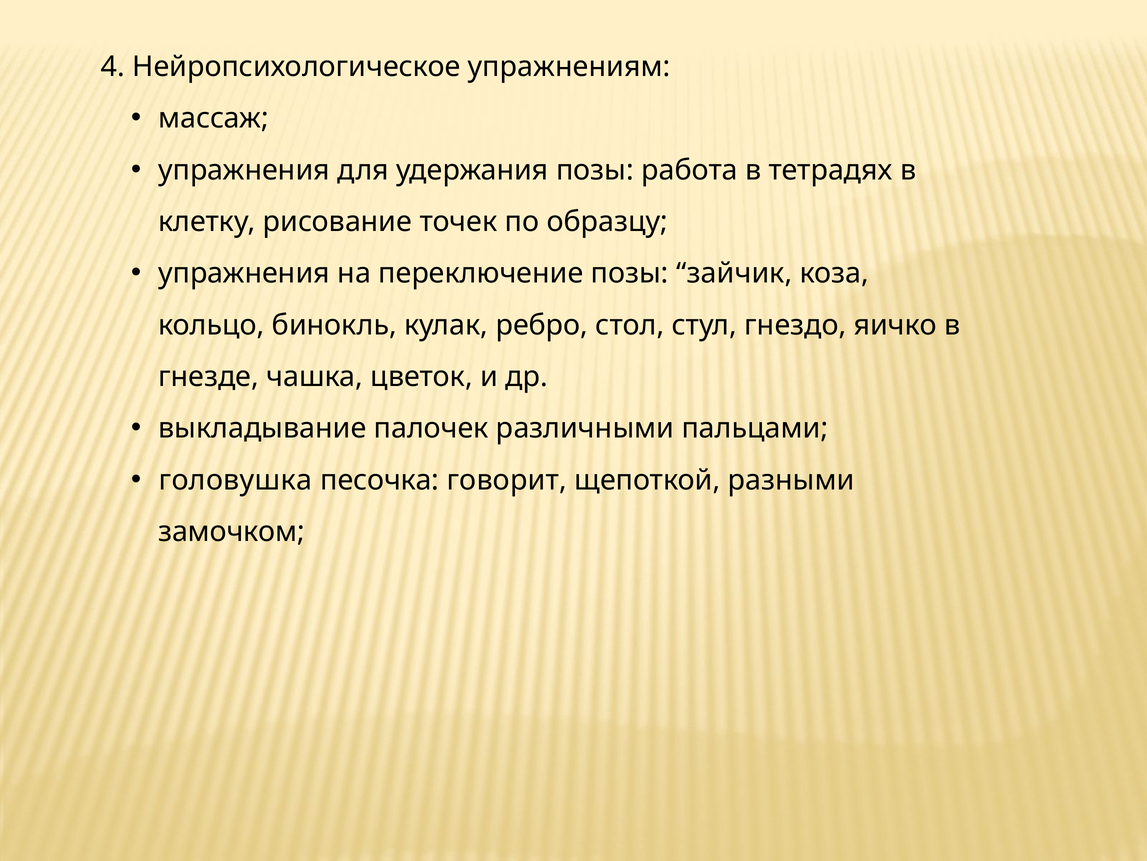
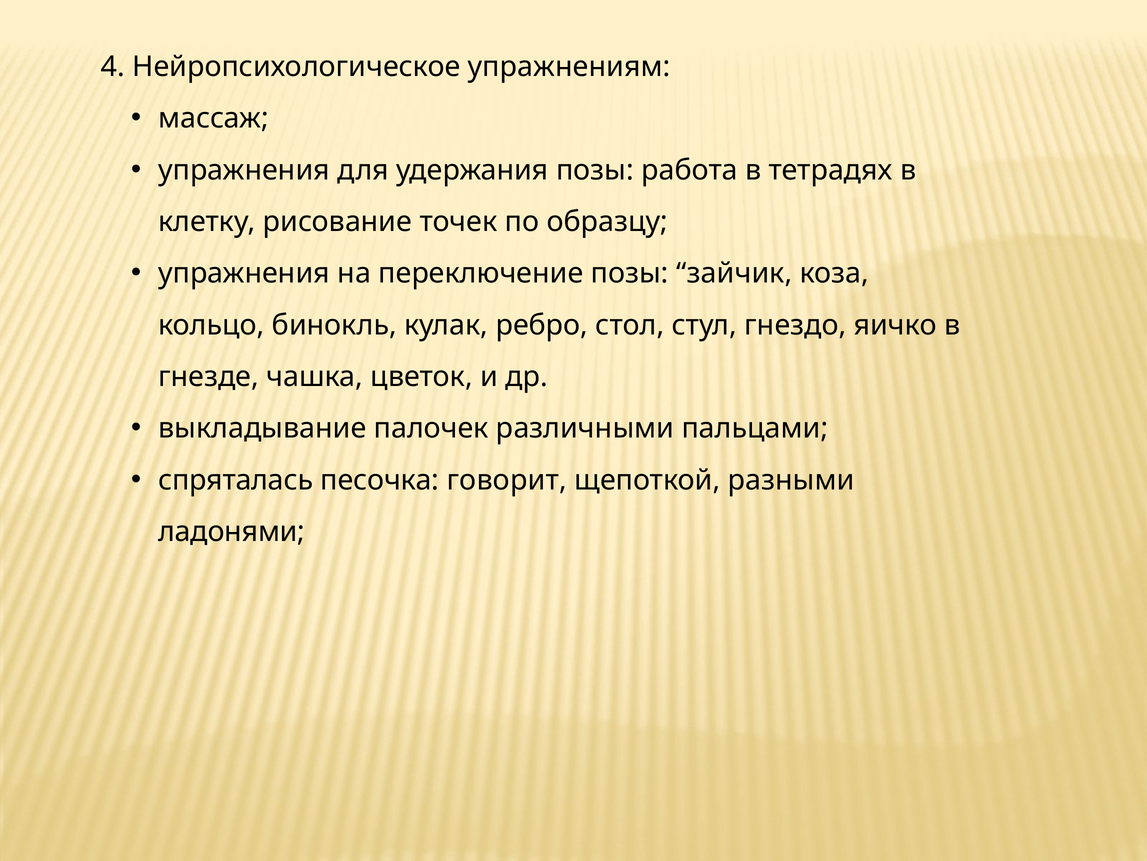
головушка: головушка -> спряталась (236, 480)
замочком: замочком -> ладонями (232, 531)
